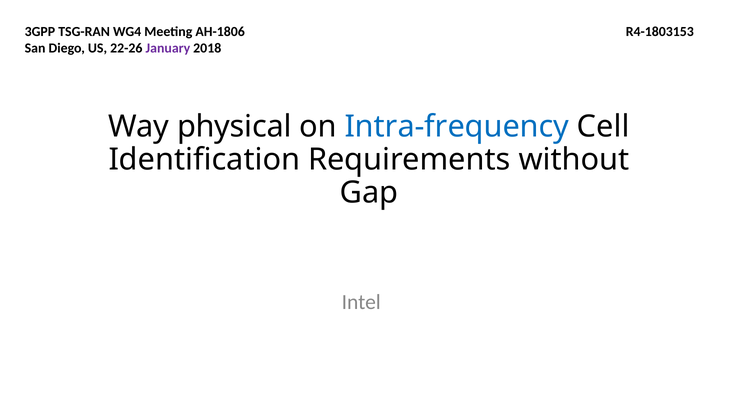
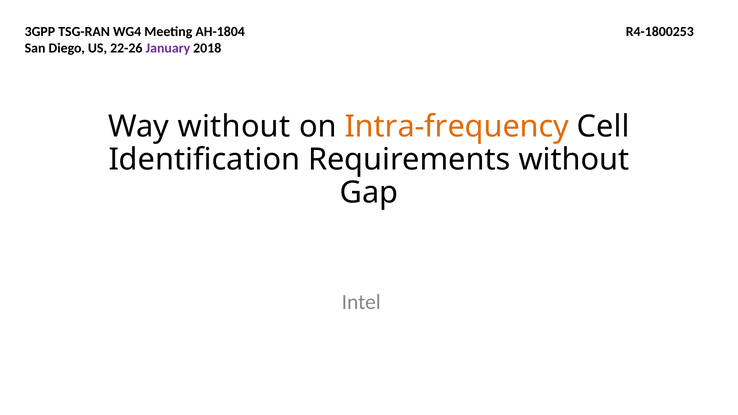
AH-1806: AH-1806 -> AH-1804 (220, 32)
R4-1803153: R4-1803153 -> R4-1800253 (660, 32)
Way physical: physical -> without (234, 127)
Intra-frequency colour: blue -> orange (457, 127)
